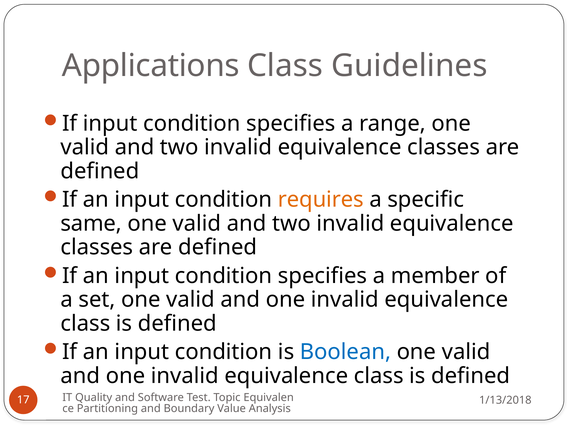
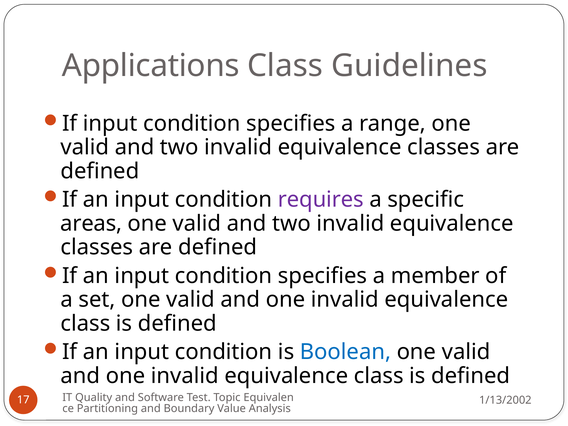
requires colour: orange -> purple (321, 200)
same: same -> areas (91, 223)
1/13/2018: 1/13/2018 -> 1/13/2002 (505, 400)
